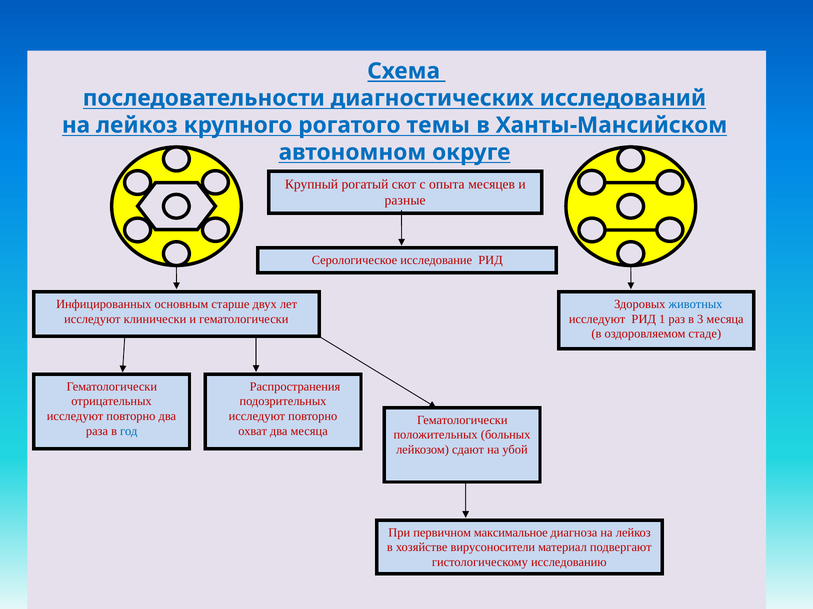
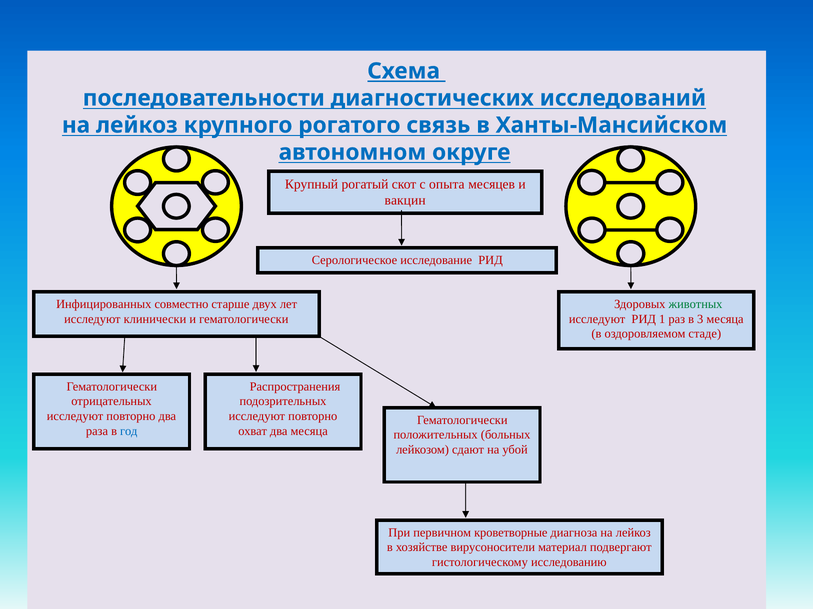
темы: темы -> связь (438, 125)
разные: разные -> вакцин (405, 201)
основным: основным -> совместно (181, 304)
животных colour: blue -> green (696, 304)
максимальное: максимальное -> кроветворные (511, 533)
